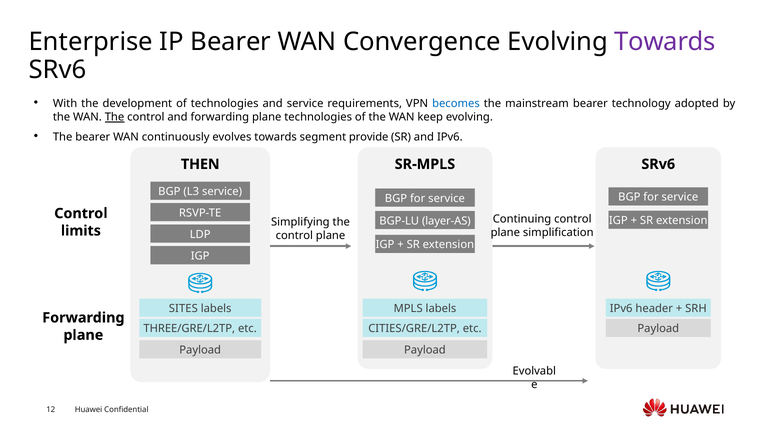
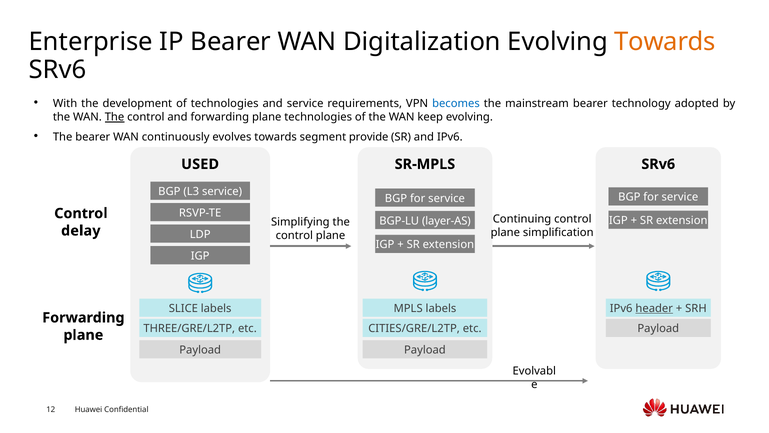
Convergence: Convergence -> Digitalization (422, 42)
Towards colour: purple -> orange (665, 42)
THEN: THEN -> USED (200, 164)
limits: limits -> delay (81, 231)
SITES: SITES -> SLICE (183, 308)
header underline: none -> present (654, 308)
